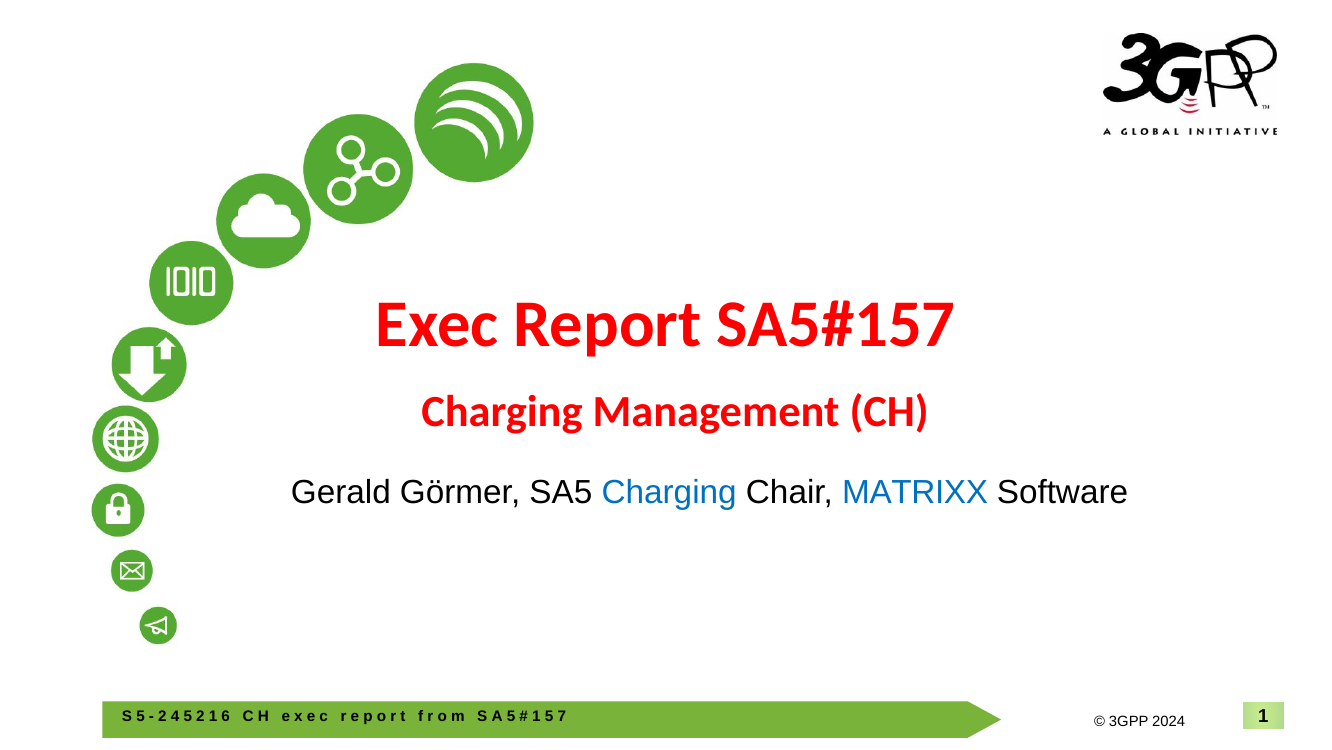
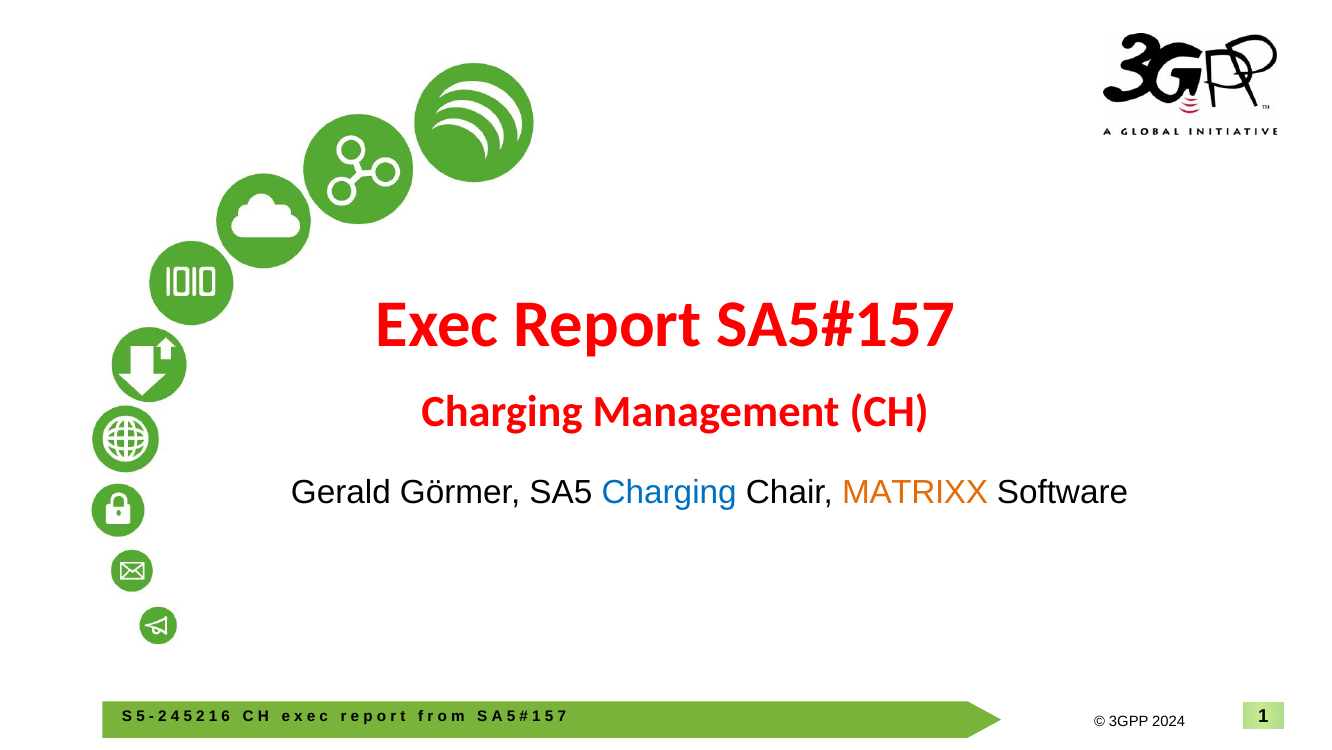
MATRIXX colour: blue -> orange (915, 492)
